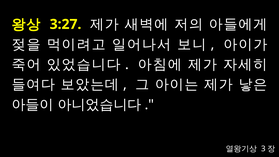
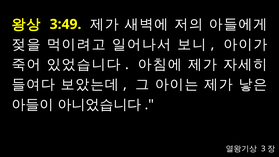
3:27: 3:27 -> 3:49 (66, 24)
